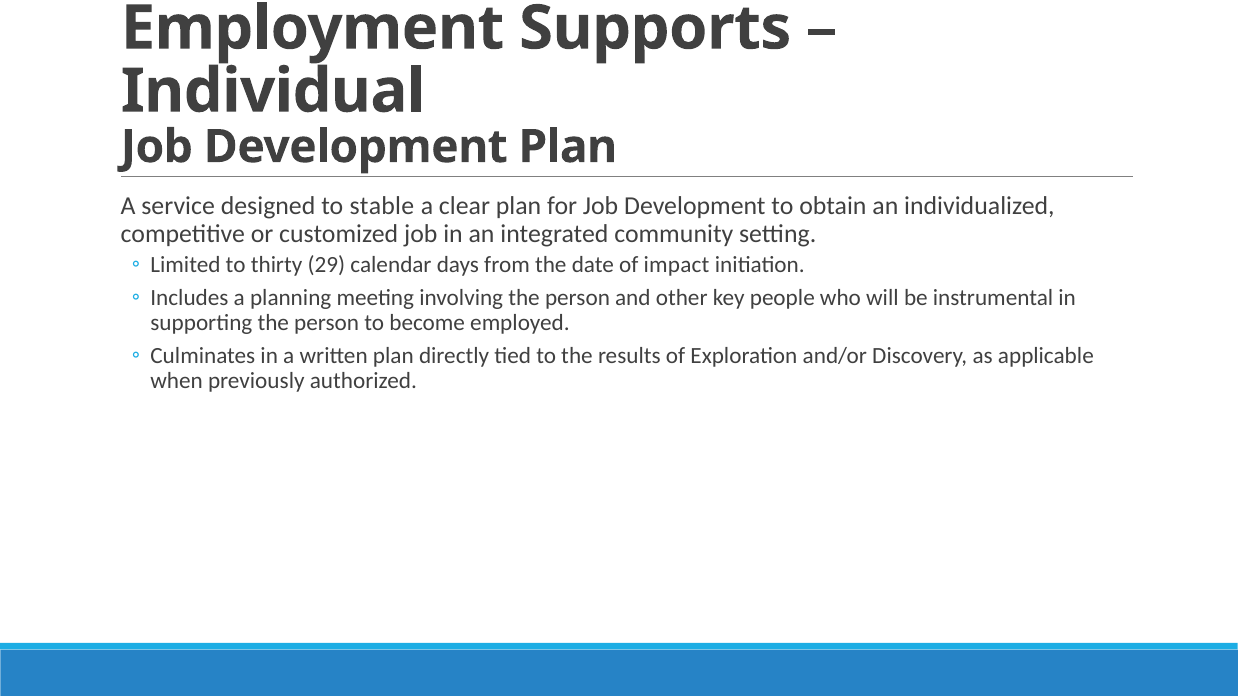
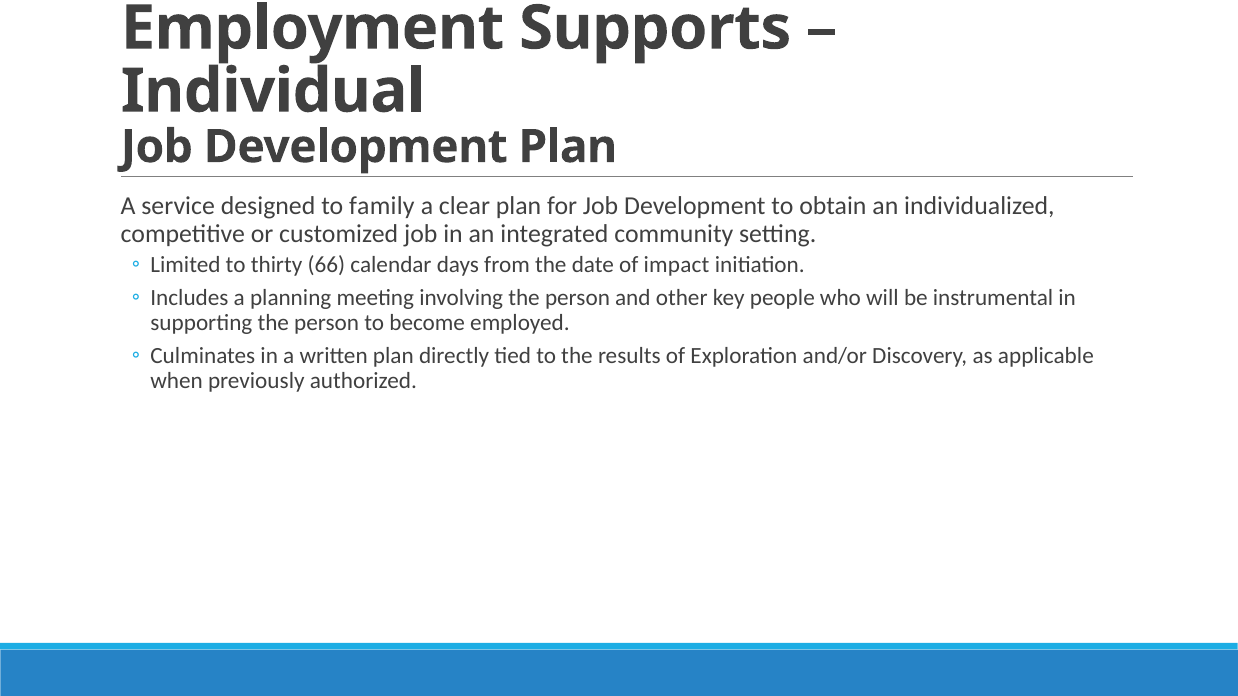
stable: stable -> family (382, 206)
29: 29 -> 66 (326, 265)
